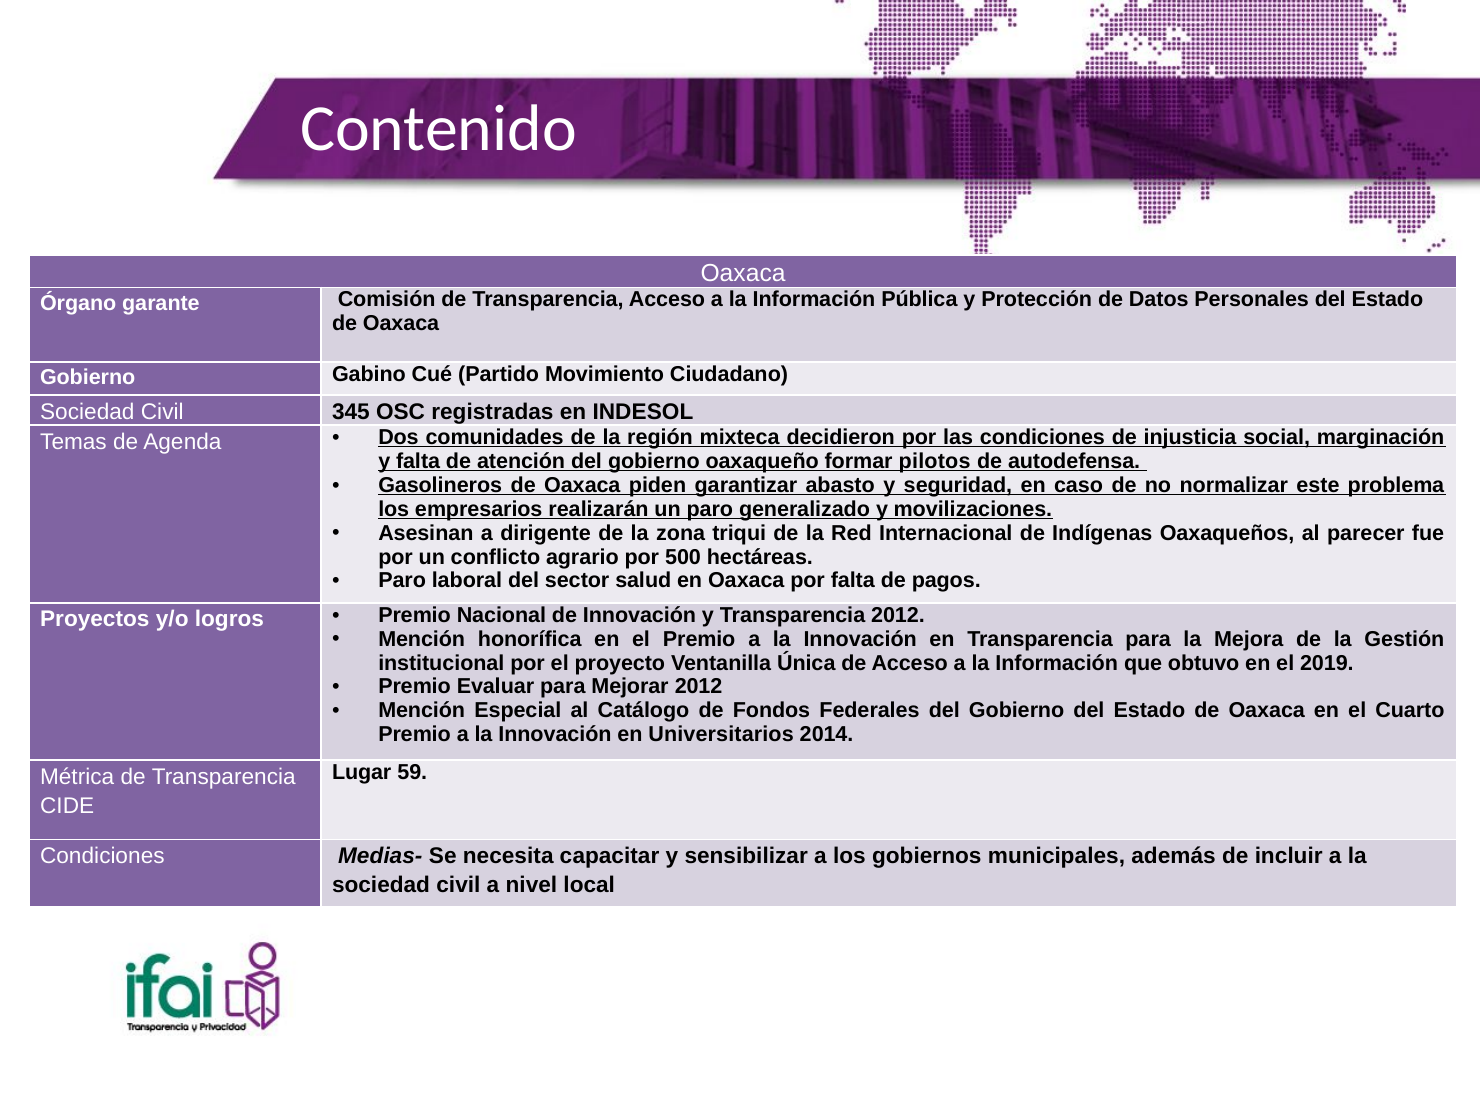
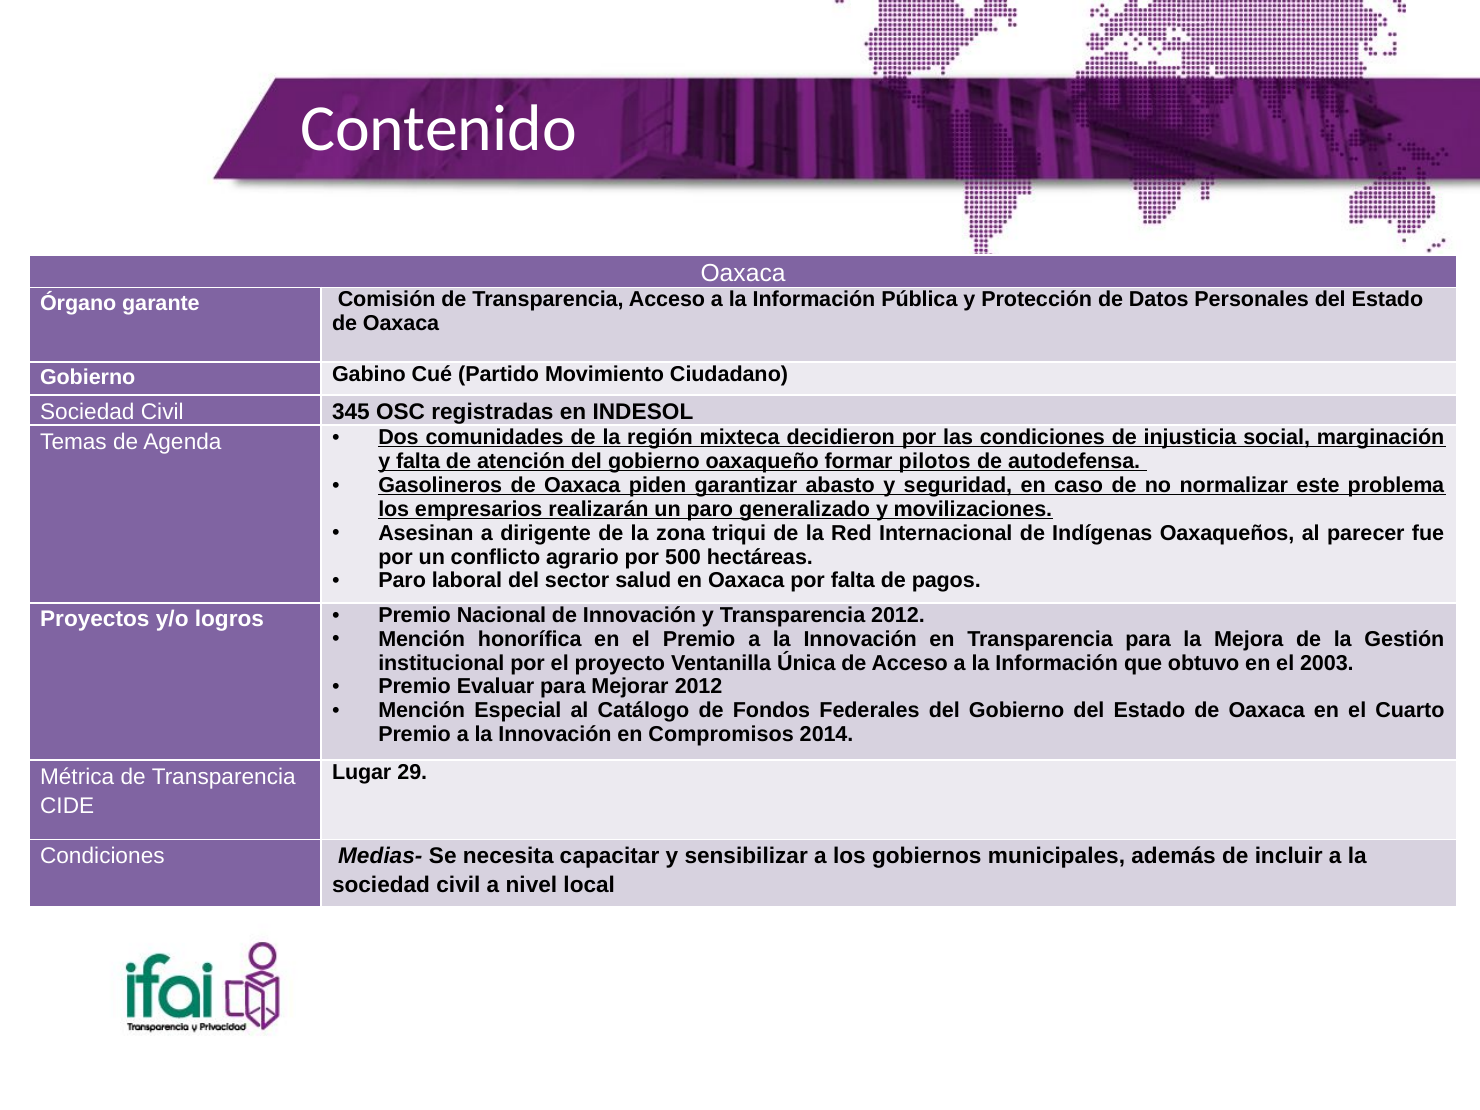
2019: 2019 -> 2003 (1327, 663)
Universitarios: Universitarios -> Compromisos (721, 735)
59: 59 -> 29 (412, 773)
